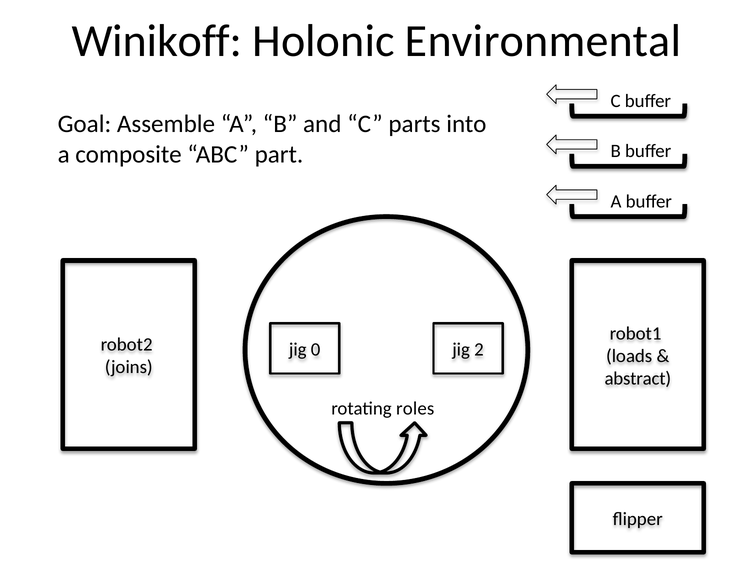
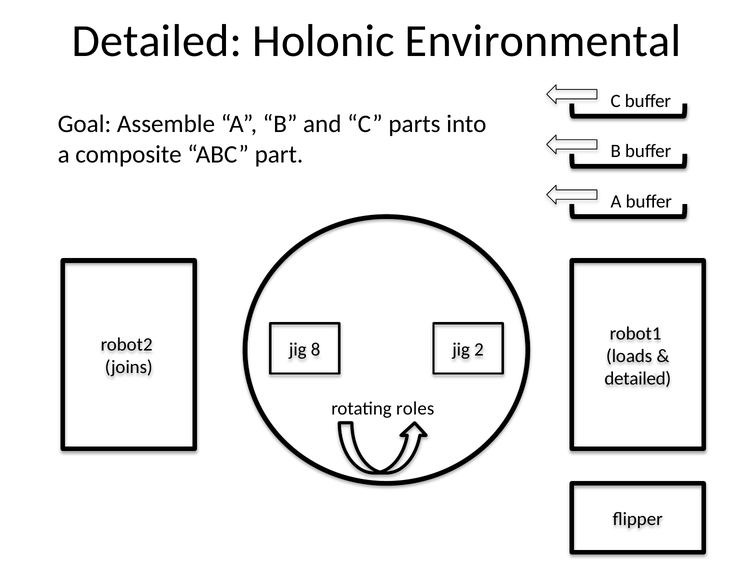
Winikoff: Winikoff -> Detailed (157, 41)
0: 0 -> 8 (316, 350)
abstract: abstract -> detailed (638, 379)
